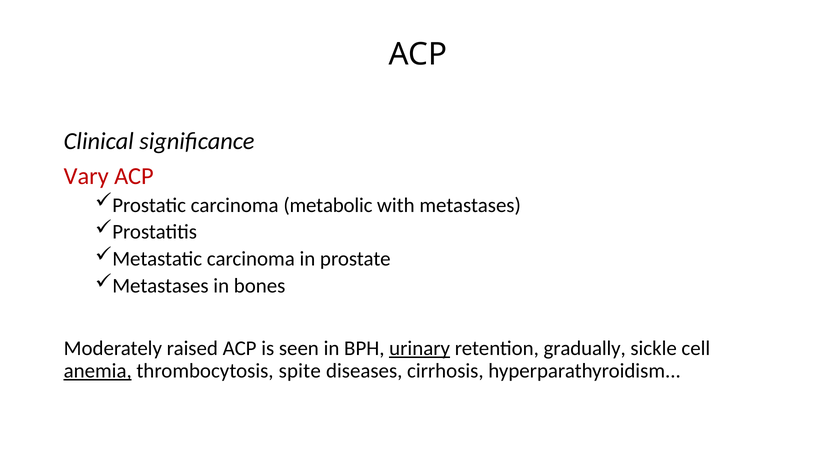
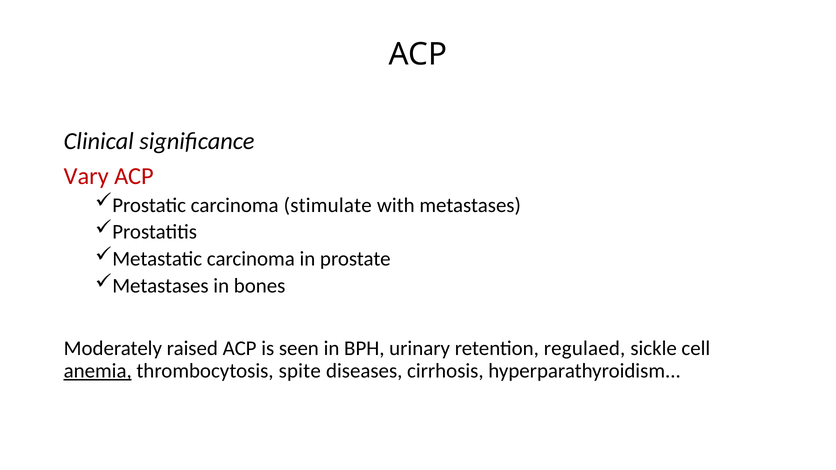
metabolic: metabolic -> stimulate (328, 205)
urinary underline: present -> none (420, 348)
gradually: gradually -> regulaed (585, 348)
